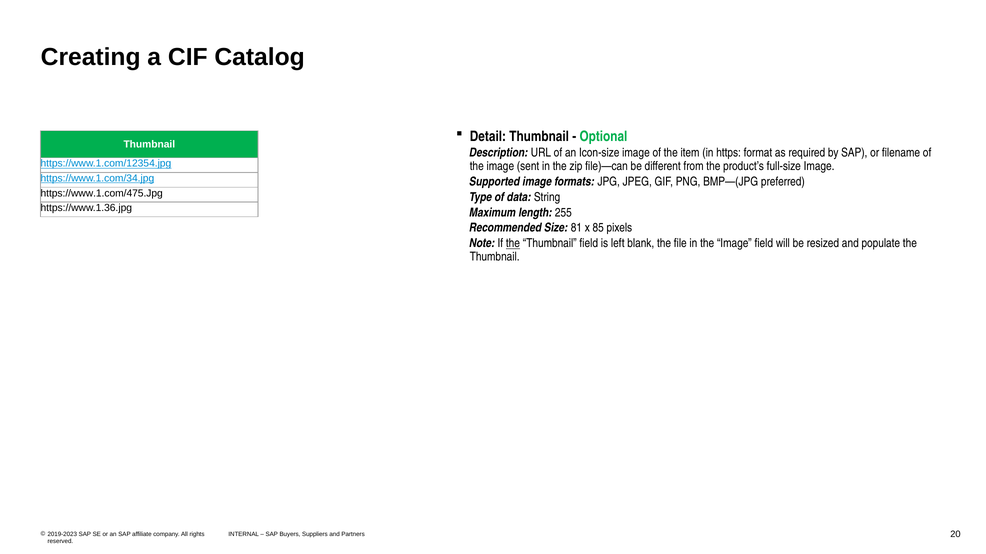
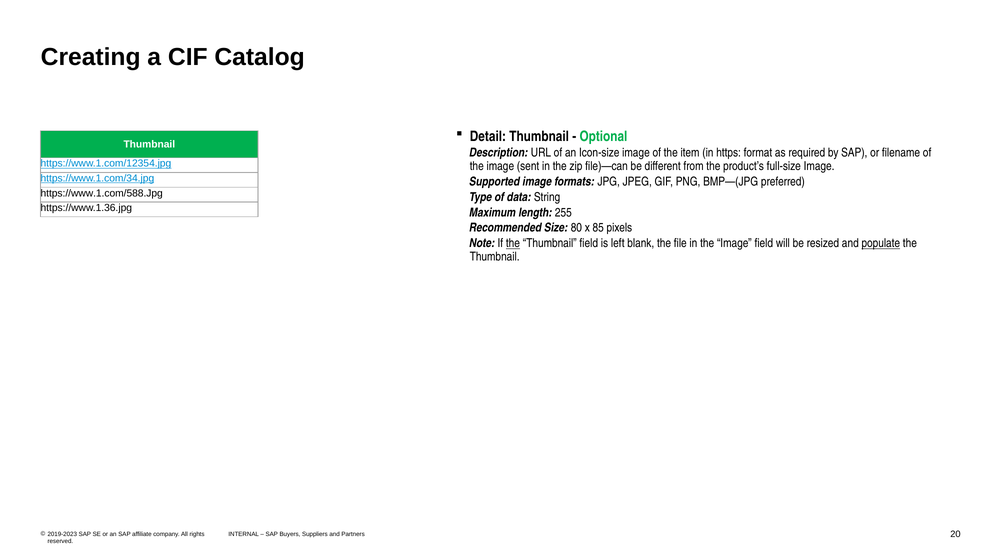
https://www.1.com/475.Jpg: https://www.1.com/475.Jpg -> https://www.1.com/588.Jpg (102, 193)
81: 81 -> 80 (576, 228)
populate underline: none -> present (881, 244)
